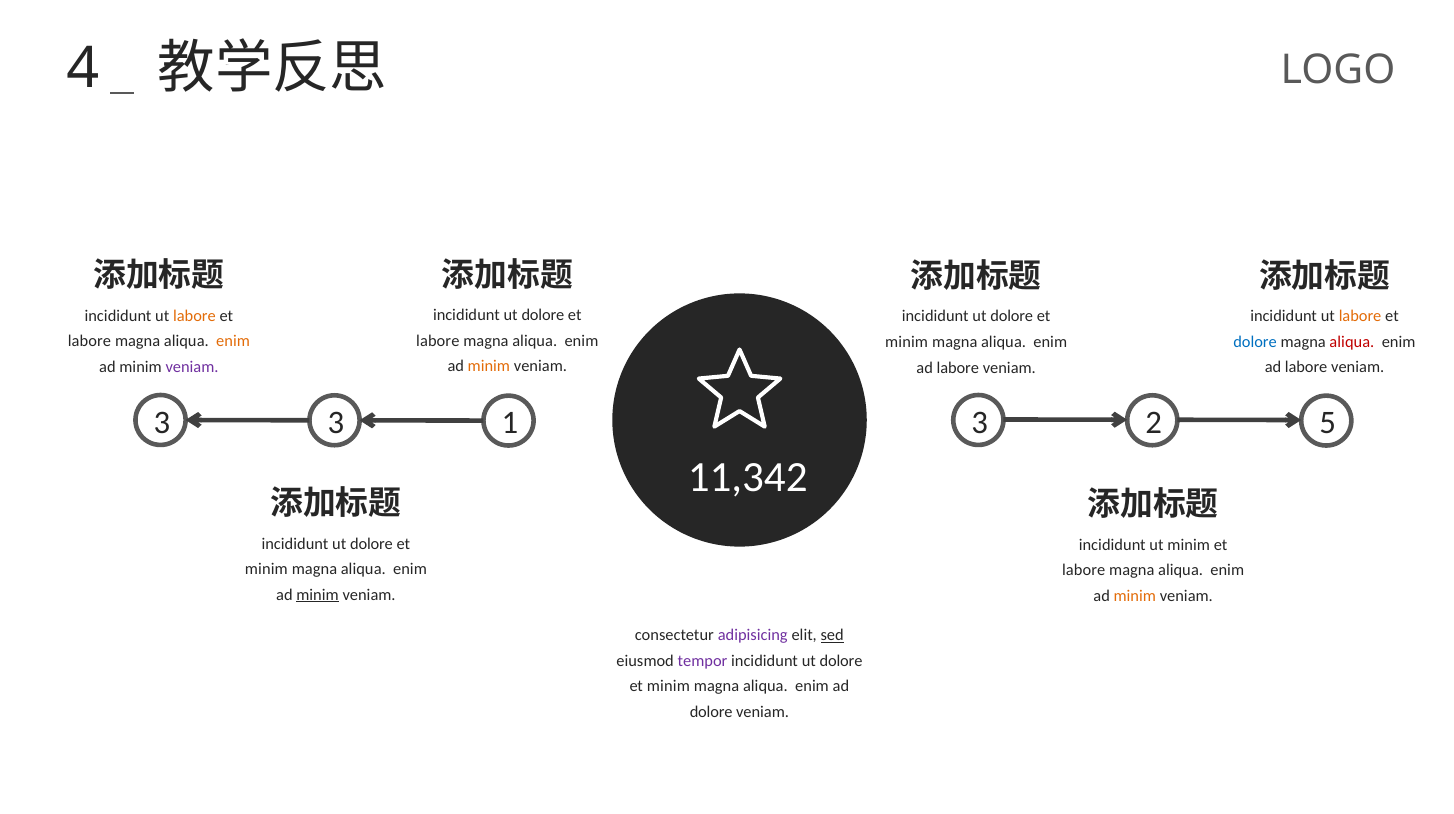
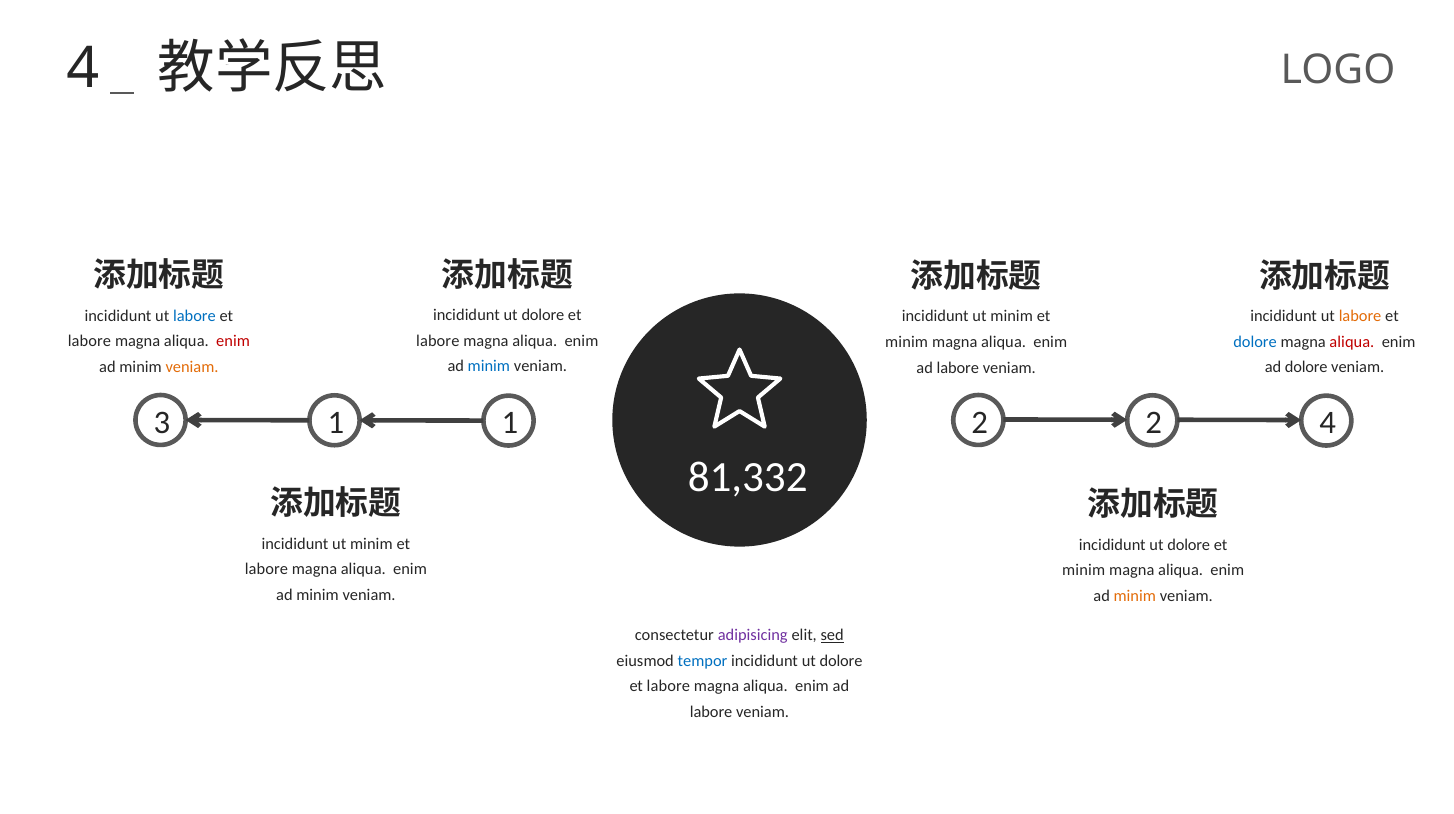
labore colour: orange -> blue (194, 316)
dolore: dolore -> minim (1012, 317)
enim colour: orange -> red (233, 341)
minim colour: orange -> blue (489, 366)
veniam colour: purple -> orange (192, 367)
labore: labore -> dolore (1306, 367)
3 3: 3 -> 1 (336, 423)
1 3: 3 -> 2 (980, 422)
2 5: 5 -> 4 (1328, 423)
11,342: 11,342 -> 81,332 (748, 477)
dolore: dolore -> minim (371, 544)
minim: minim -> dolore (1189, 545)
minim: minim -> labore (266, 569)
labore: labore -> minim (1084, 570)
minim underline: present -> none (317, 595)
tempor colour: purple -> blue (703, 661)
minim: minim -> labore (668, 687)
dolore: dolore -> labore (711, 712)
